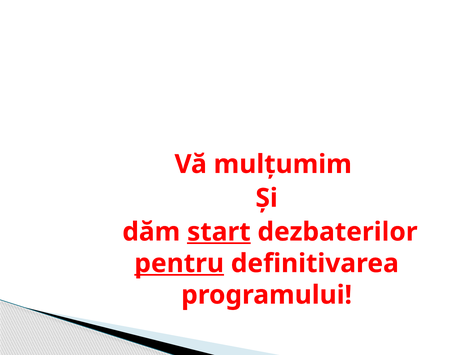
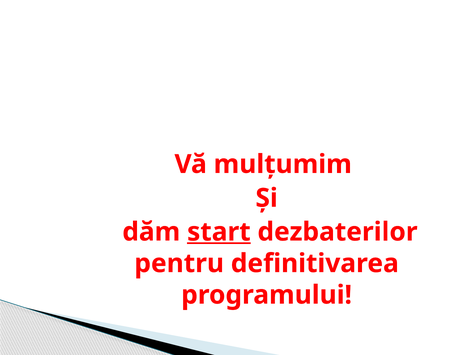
pentru underline: present -> none (179, 264)
